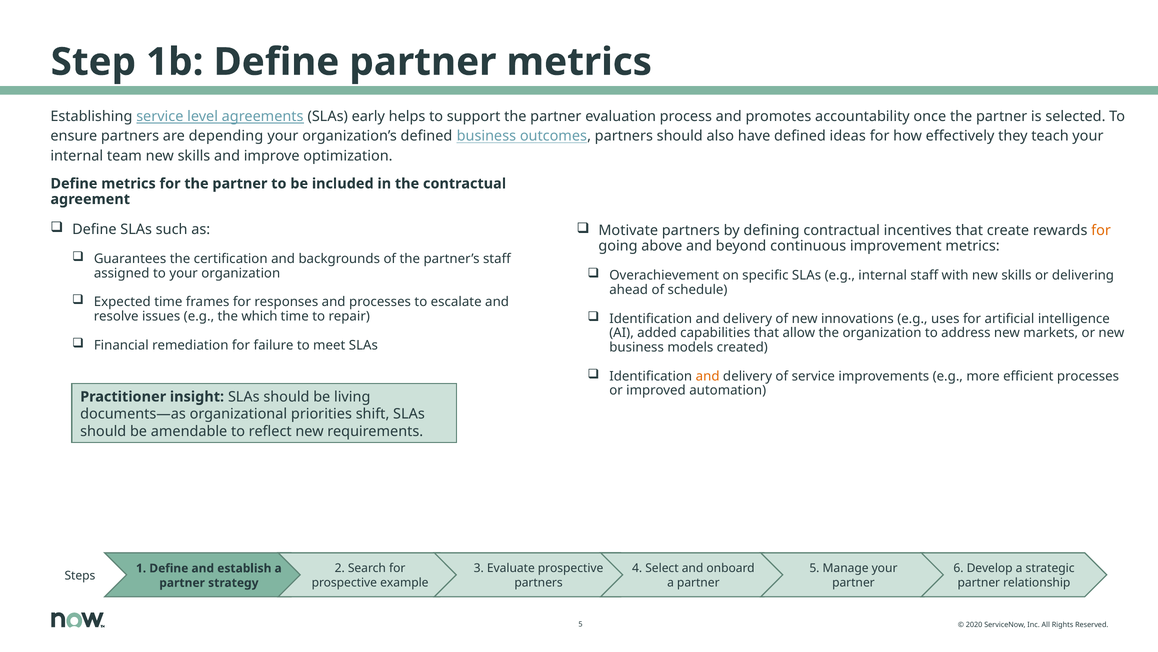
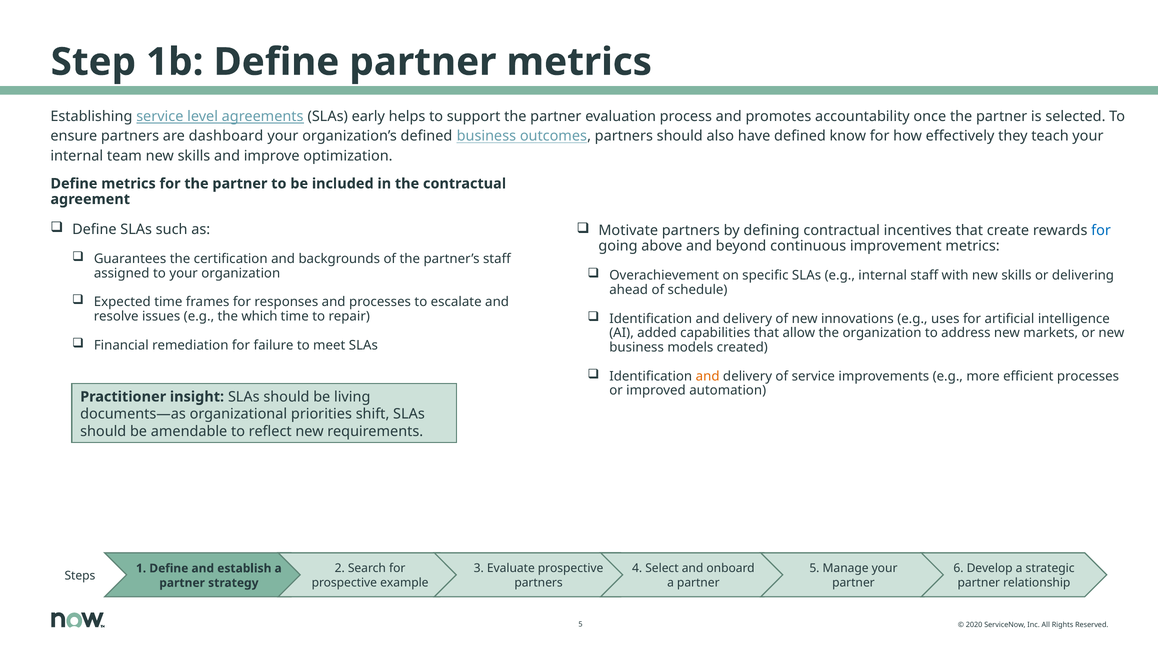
depending: depending -> dashboard (226, 136)
ideas: ideas -> know (848, 136)
for colour: orange -> blue (1101, 230)
